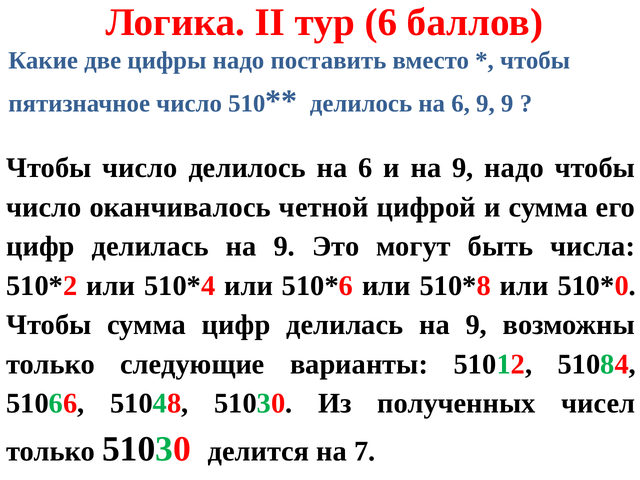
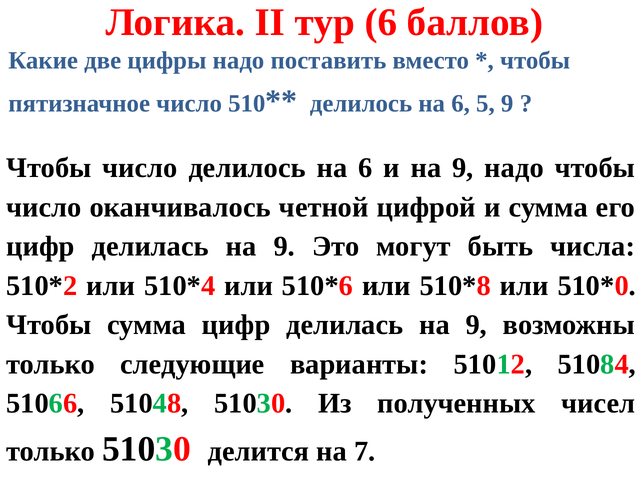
6 9: 9 -> 5 (485, 104)
